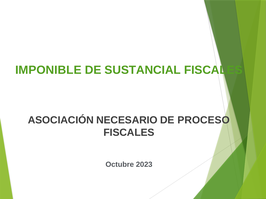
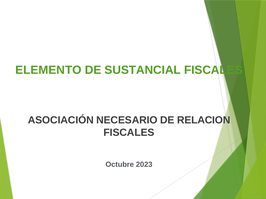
IMPONIBLE: IMPONIBLE -> ELEMENTO (48, 70)
PROCESO: PROCESO -> RELACION (204, 120)
